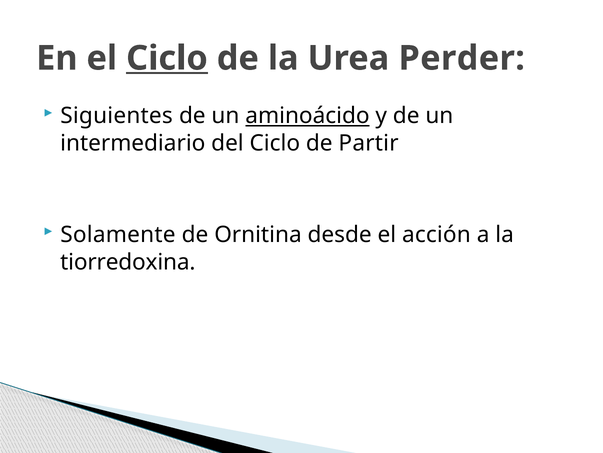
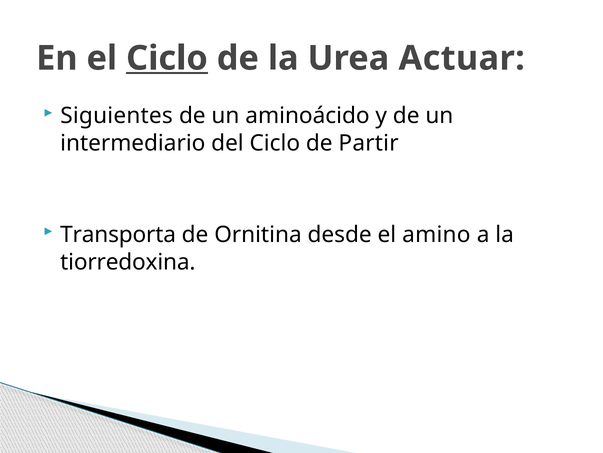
Perder: Perder -> Actuar (462, 58)
aminoácido underline: present -> none (307, 116)
Solamente: Solamente -> Transporta (118, 234)
acción: acción -> amino (436, 234)
